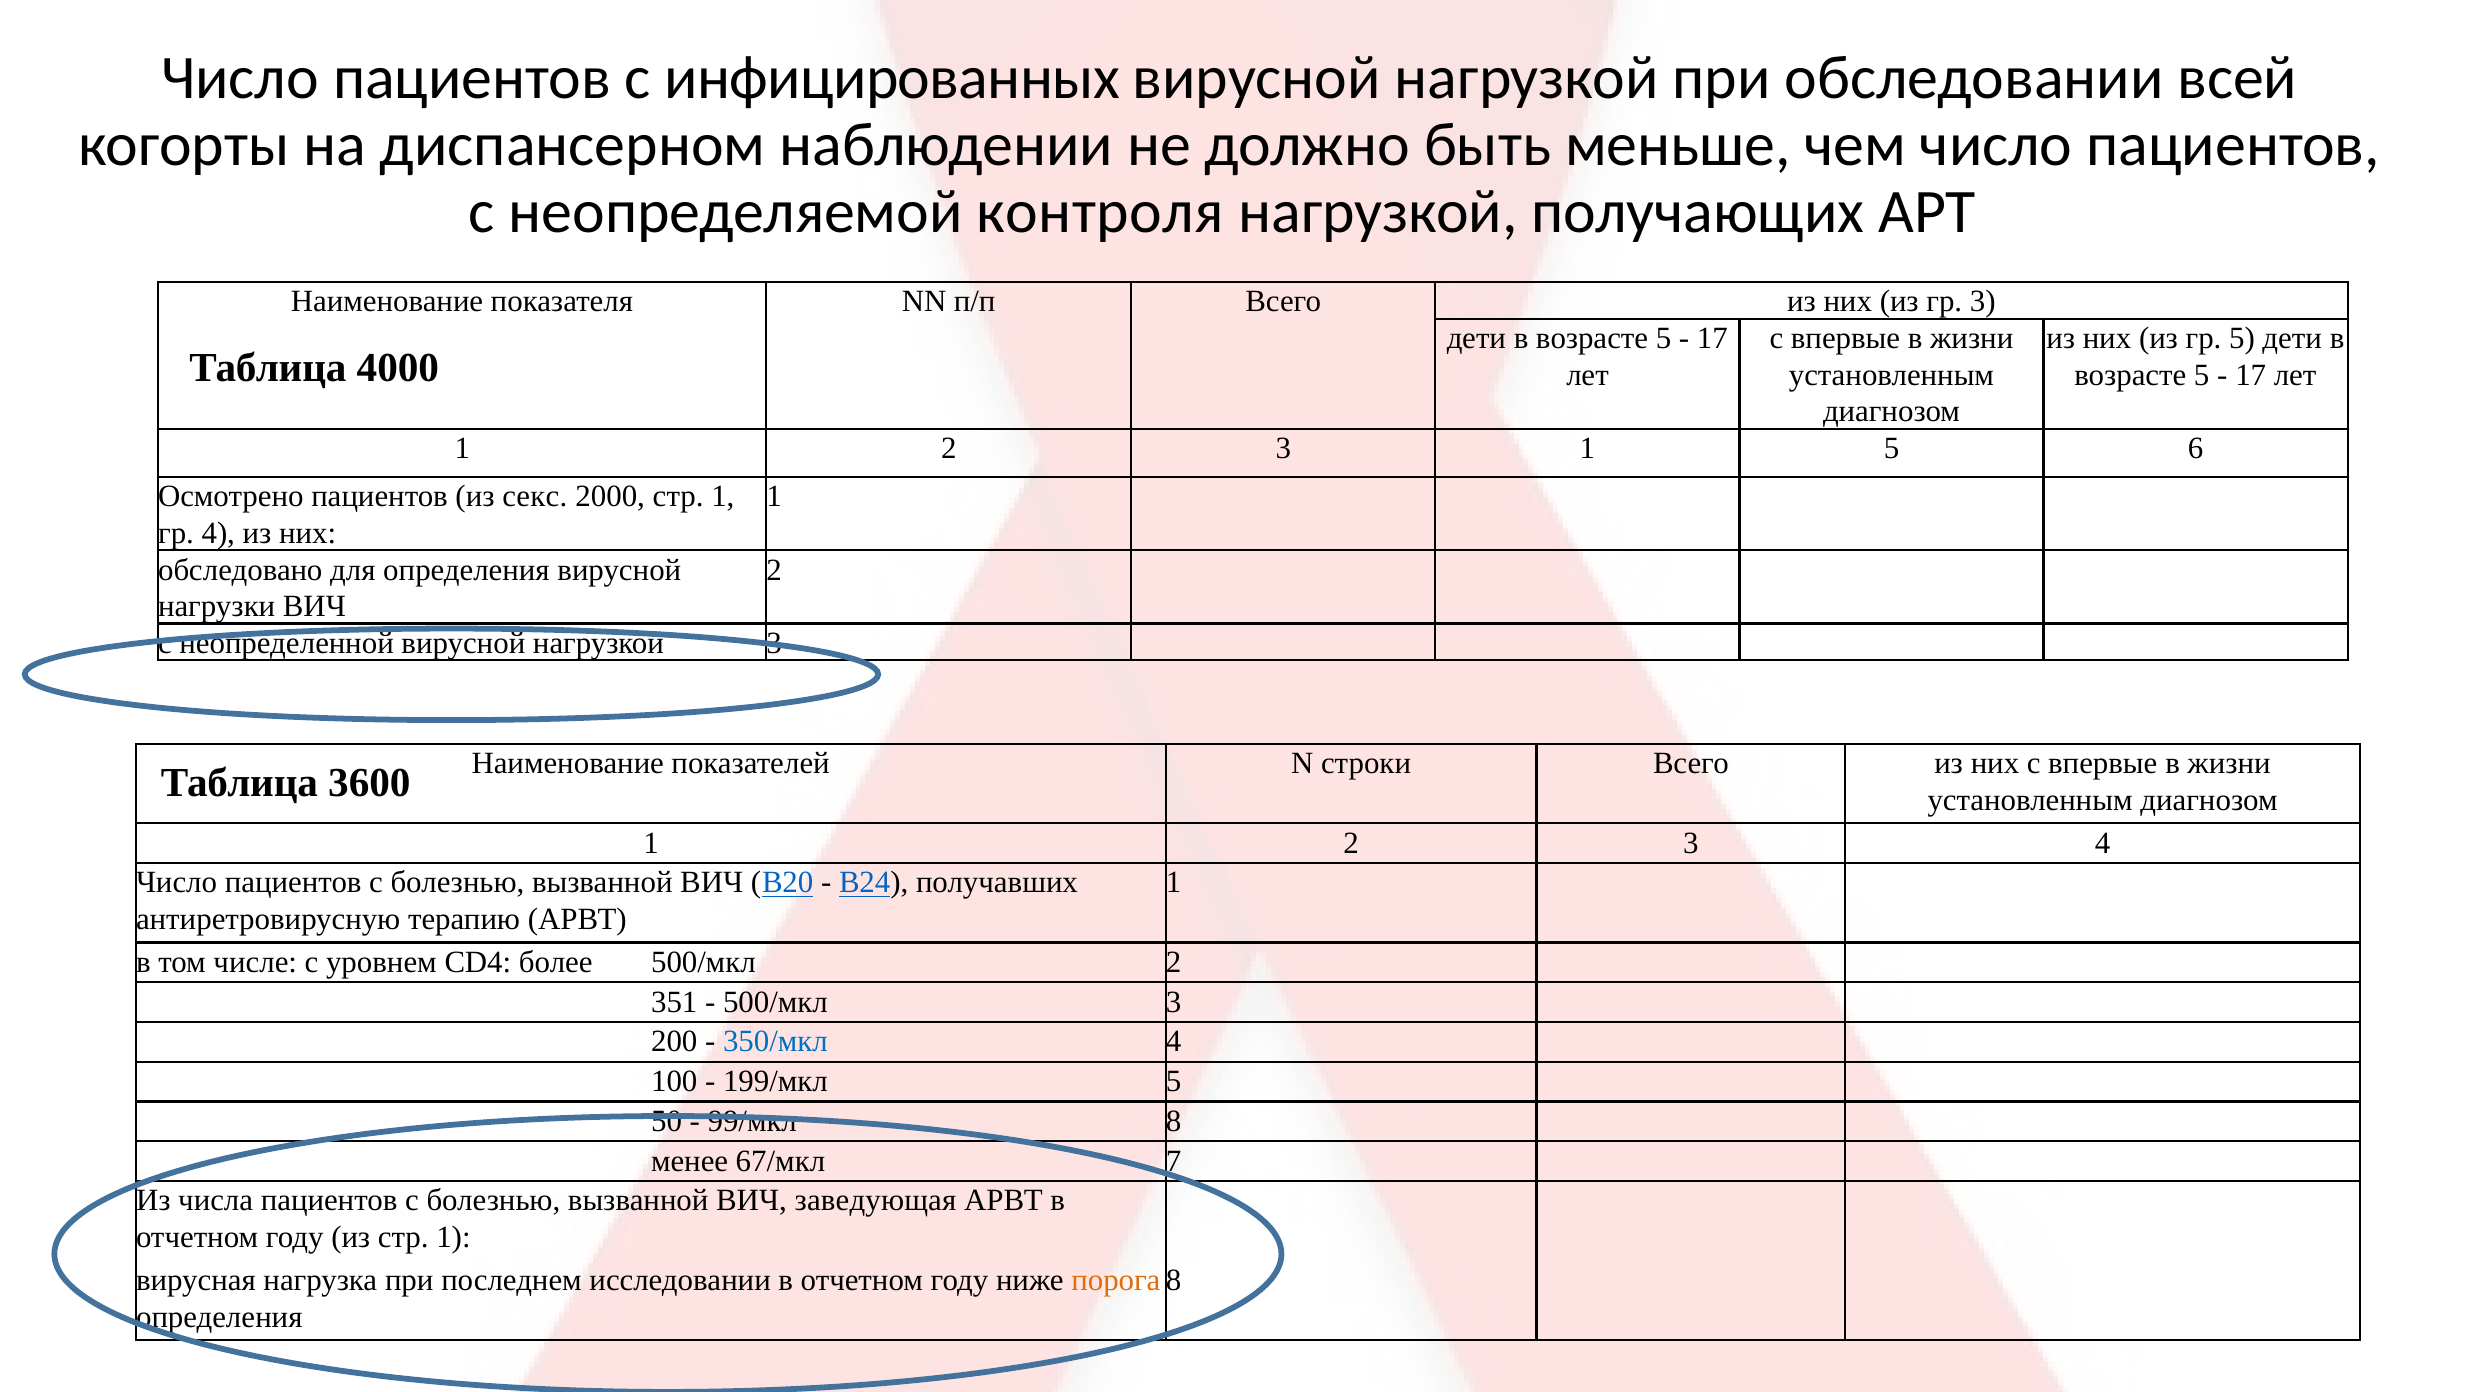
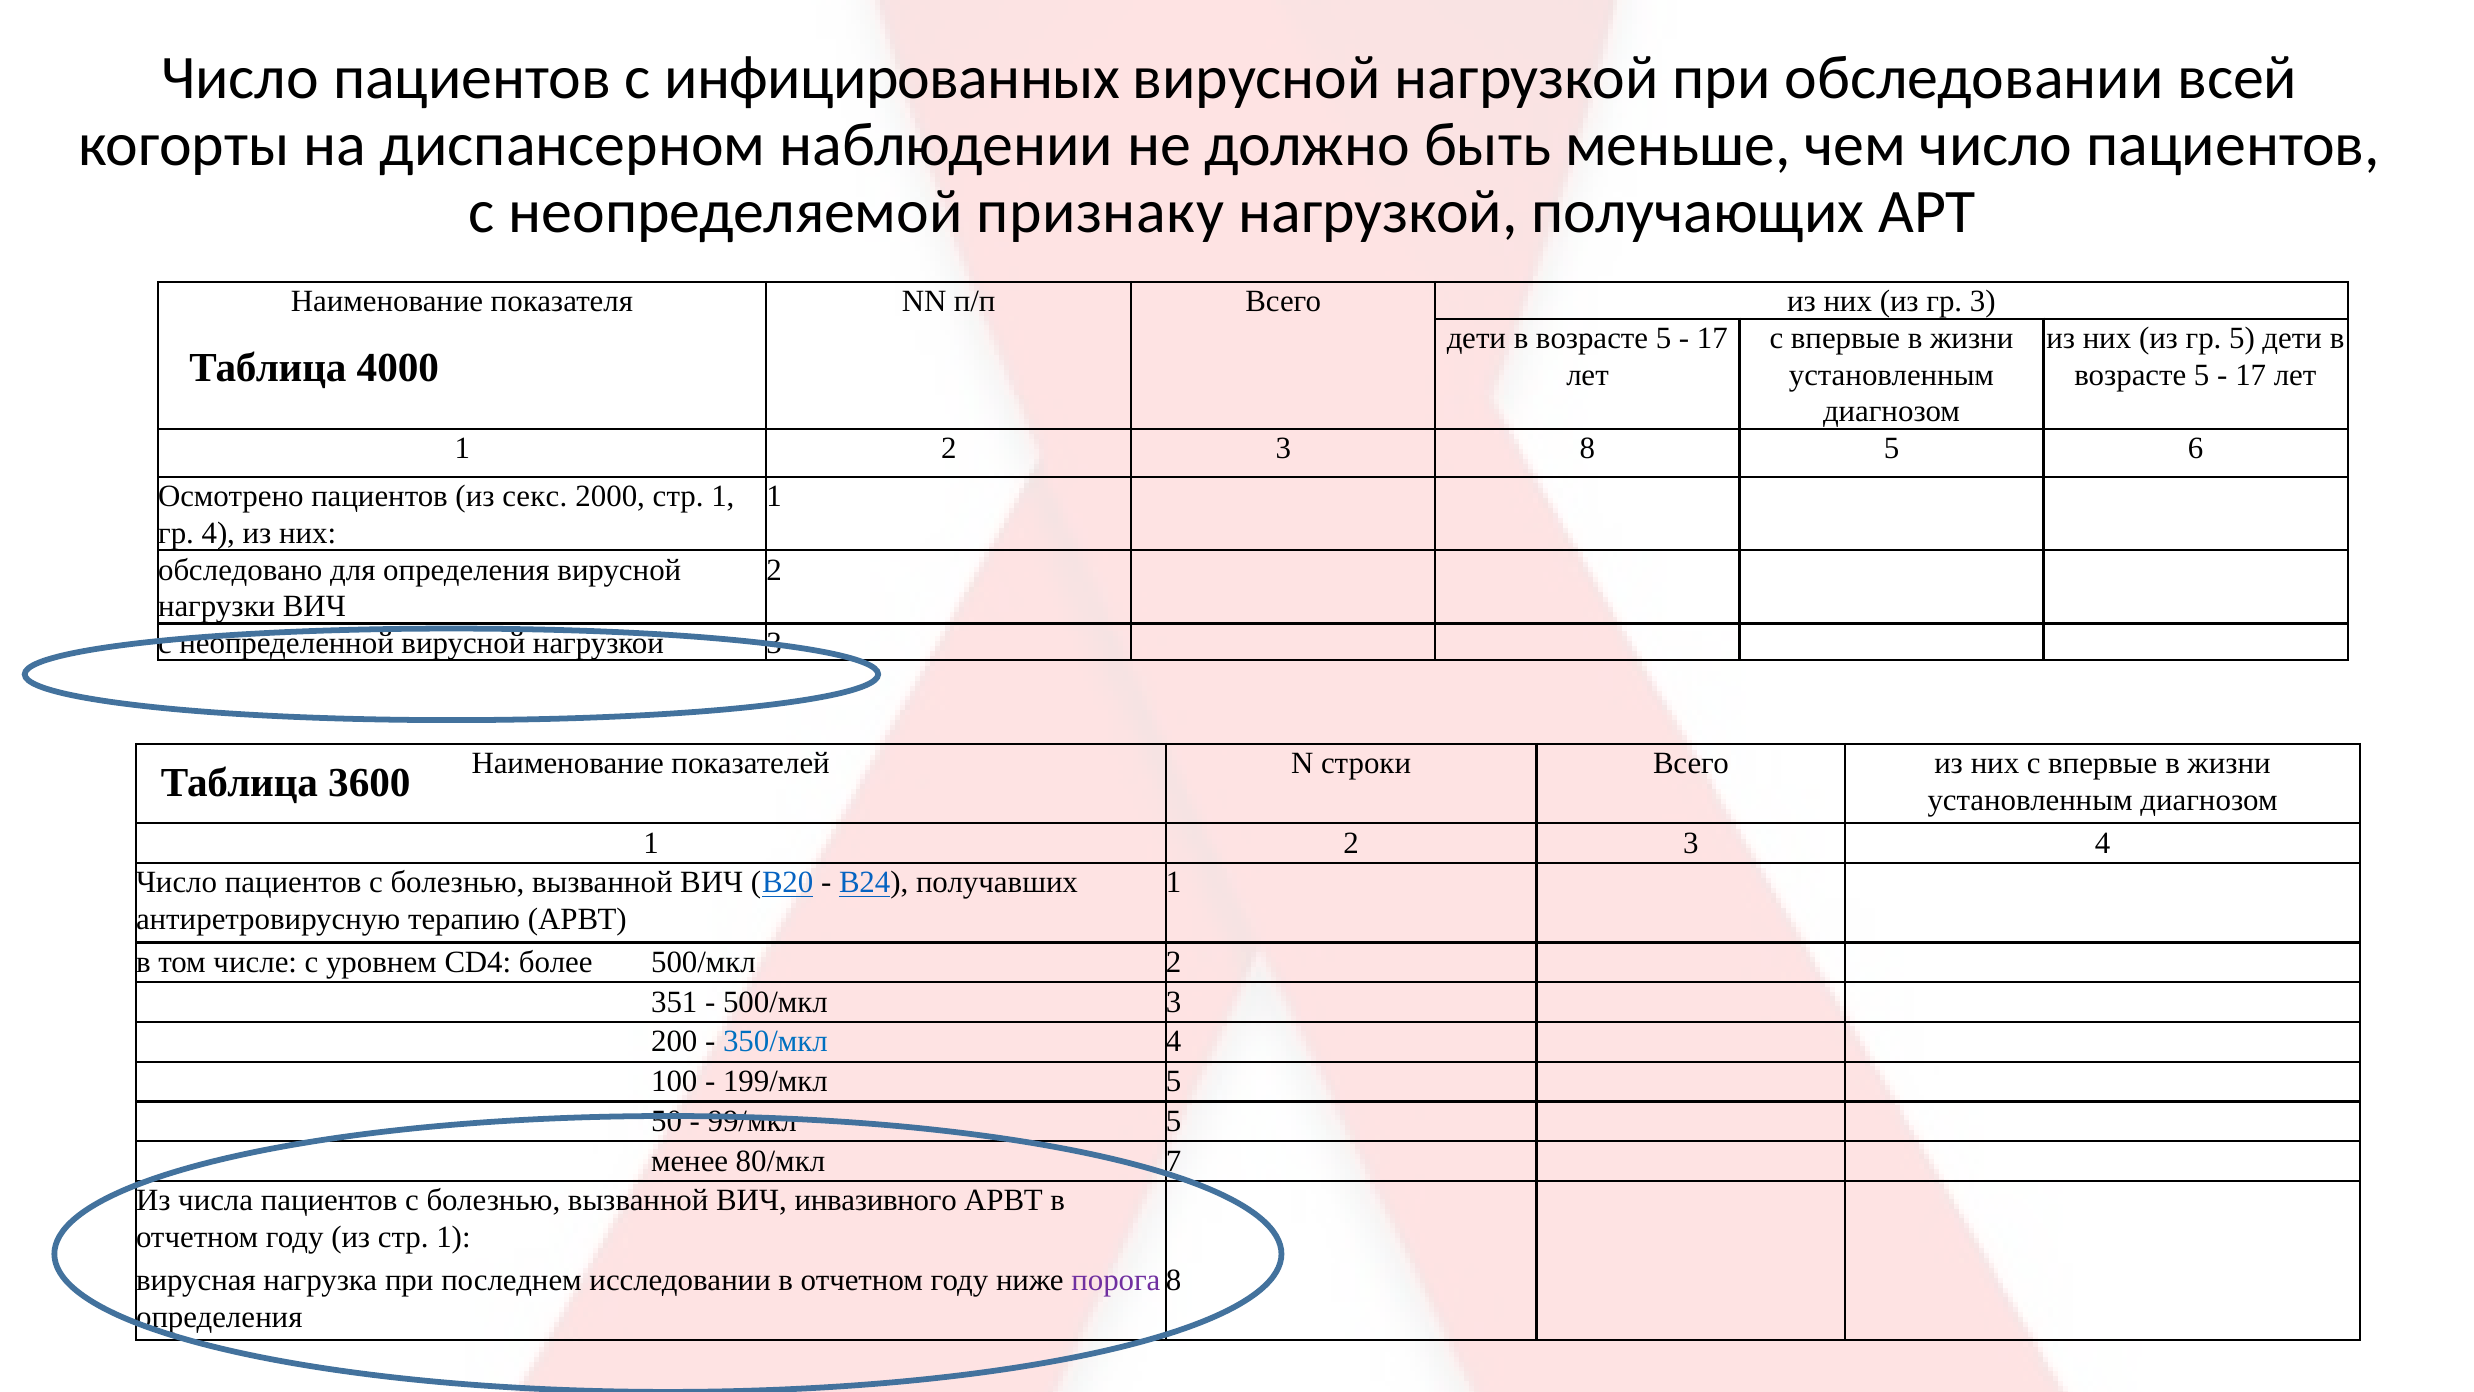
контроля: контроля -> признаку (1100, 212)
3 1: 1 -> 8 (1587, 448)
99/мкл 8: 8 -> 5 (1174, 1121)
67/мкл: 67/мкл -> 80/мкл (780, 1161)
заведующая: заведующая -> инвазивного (876, 1200)
порога colour: orange -> purple (1116, 1280)
